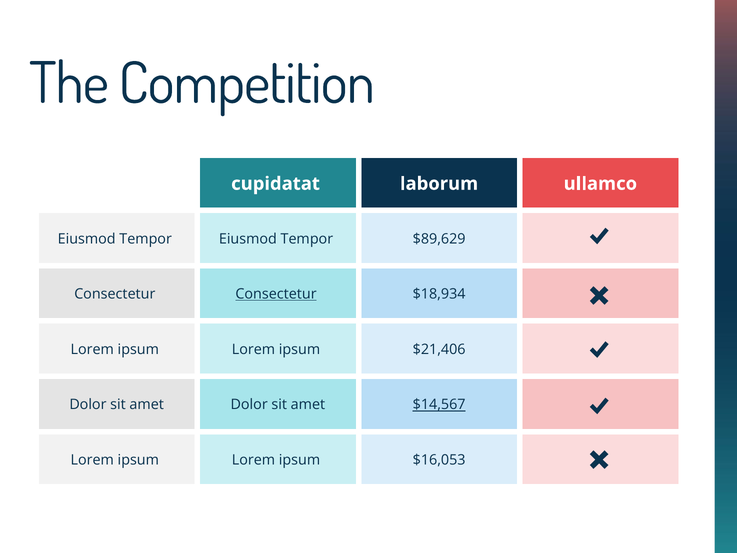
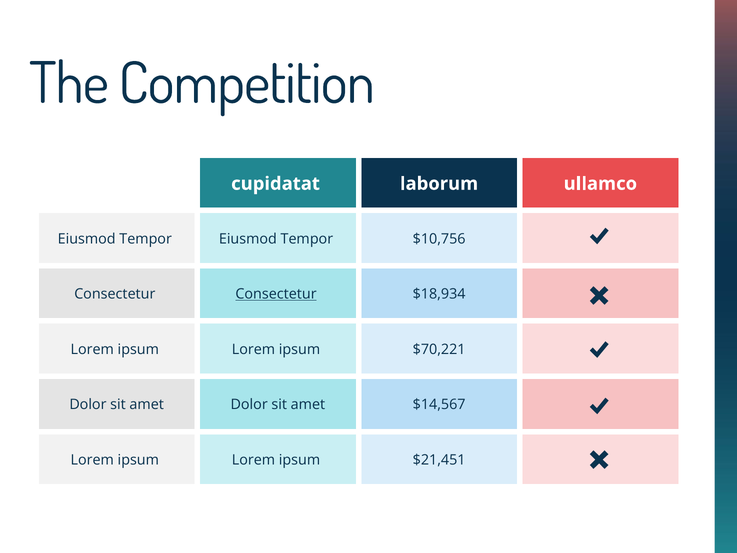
$89,629: $89,629 -> $10,756 (439, 239)
$21,406: $21,406 -> $70,221 (439, 349)
$14,567 underline: present -> none (439, 405)
$16,053: $16,053 -> $21,451 (439, 460)
